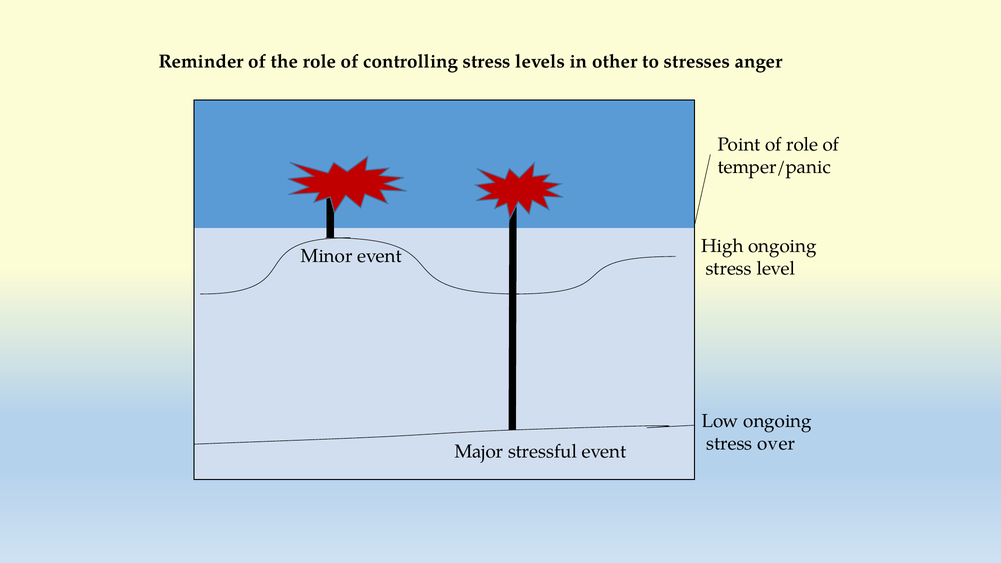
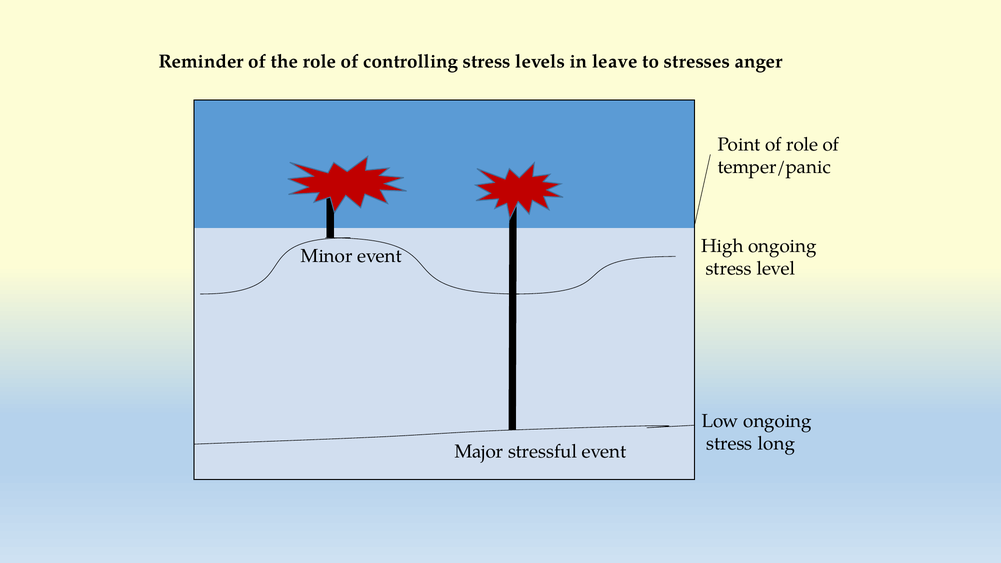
other: other -> leave (615, 61)
over: over -> long (776, 444)
